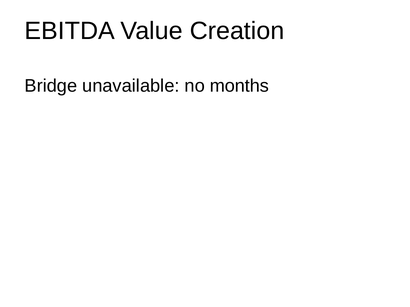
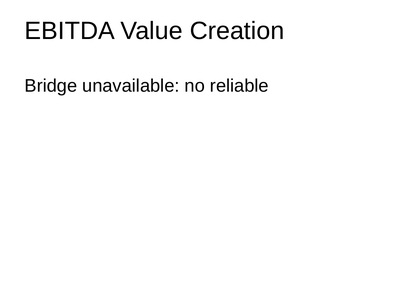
months: months -> reliable (239, 86)
